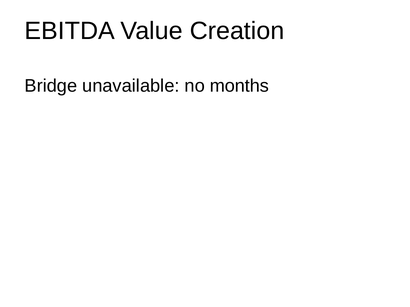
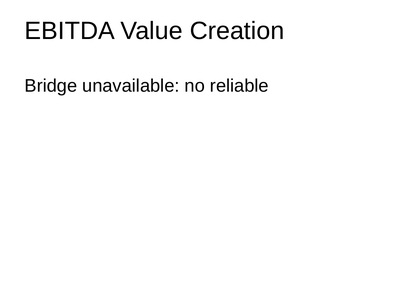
months: months -> reliable (239, 86)
